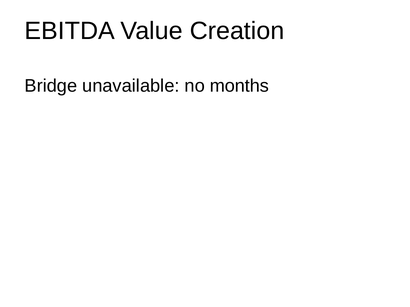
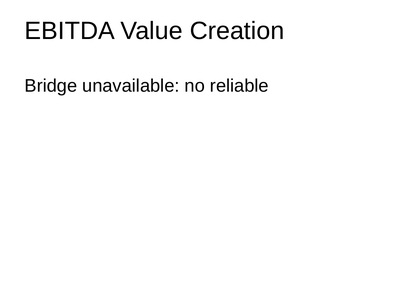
months: months -> reliable (239, 86)
